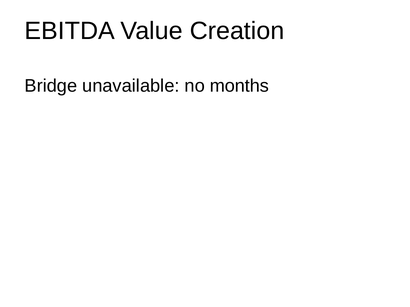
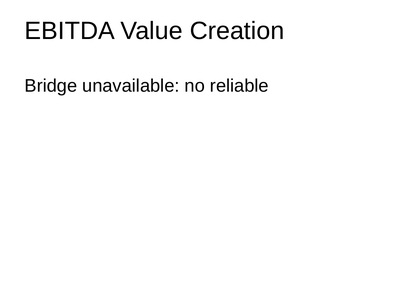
months: months -> reliable (239, 86)
